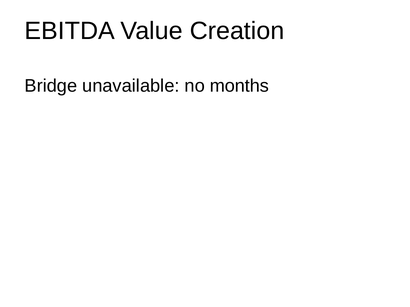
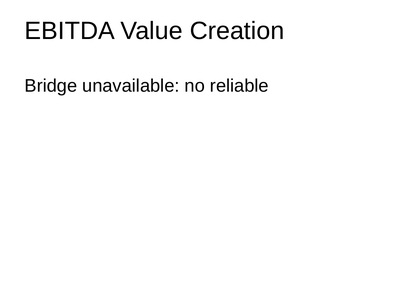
months: months -> reliable (239, 86)
